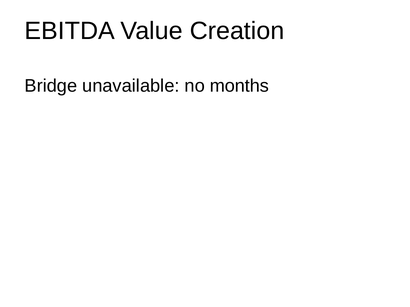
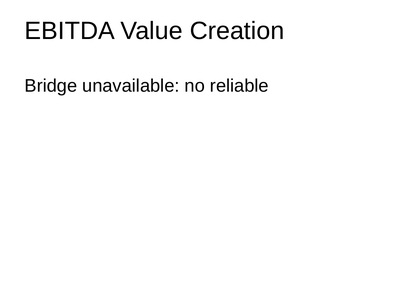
months: months -> reliable (239, 86)
